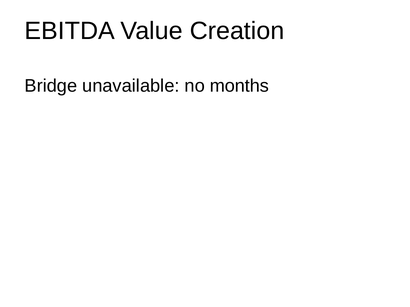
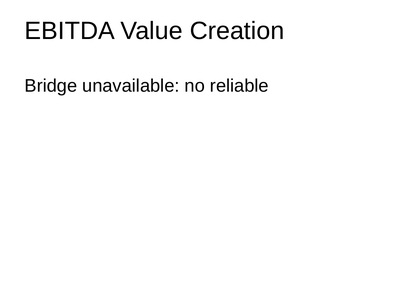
months: months -> reliable (239, 86)
